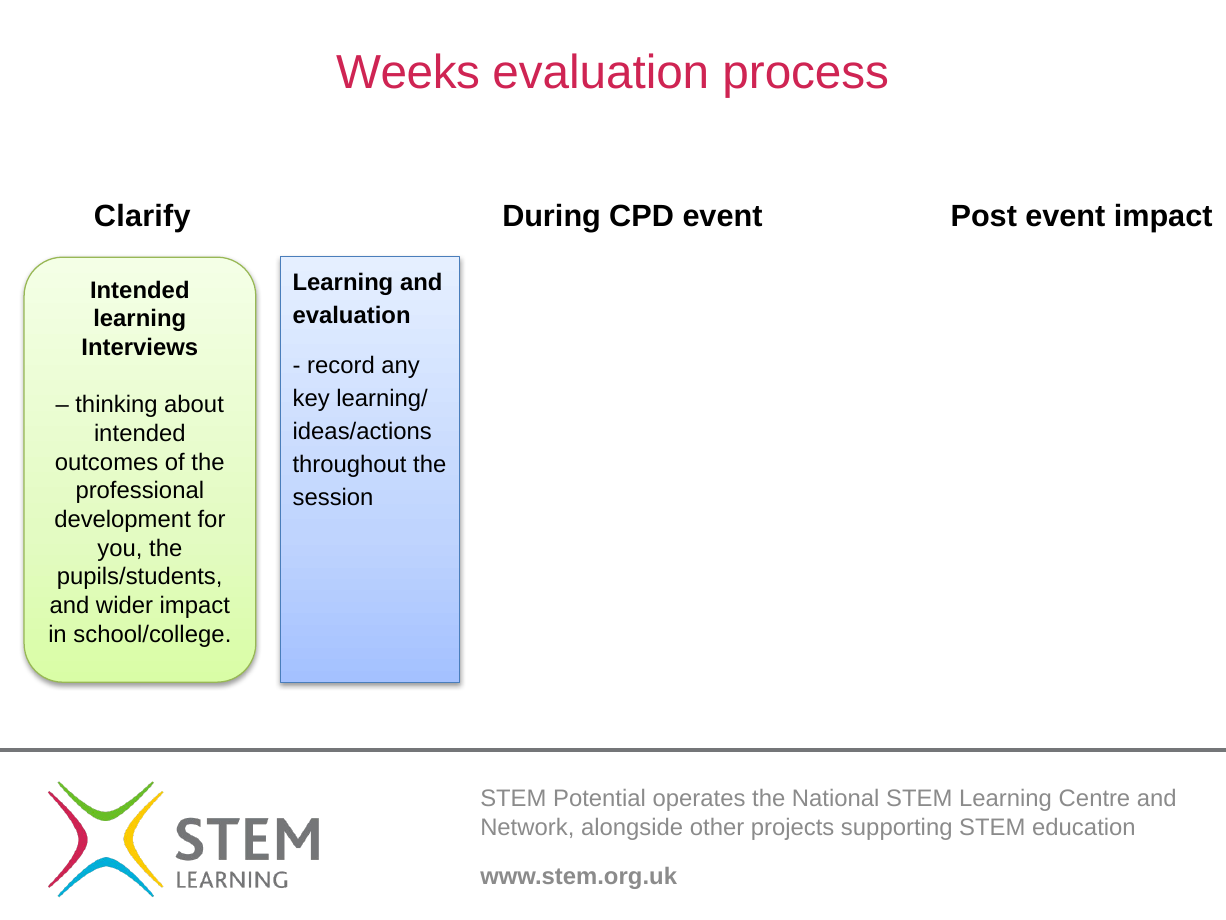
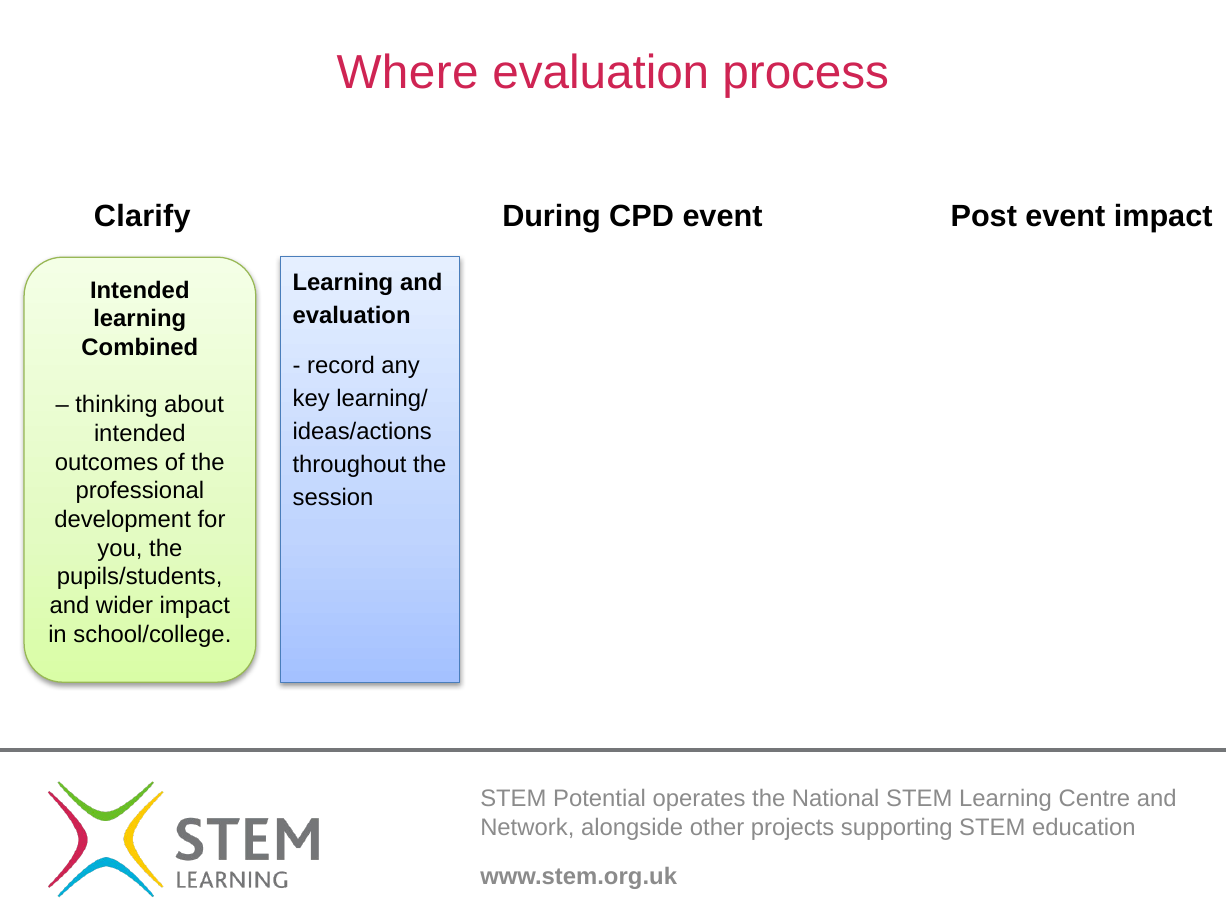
Weeks: Weeks -> Where (408, 73)
Interviews: Interviews -> Combined (140, 348)
